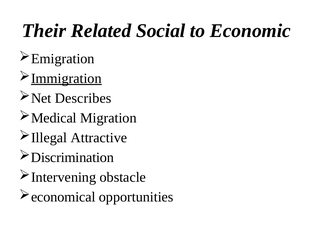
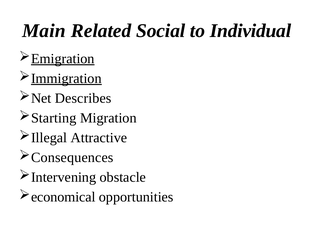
Their: Their -> Main (44, 31)
Economic: Economic -> Individual (250, 31)
Emigration underline: none -> present (63, 59)
Medical: Medical -> Starting (54, 118)
Discrimination: Discrimination -> Consequences (72, 158)
